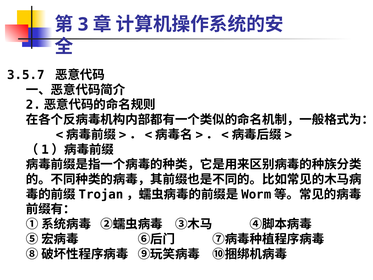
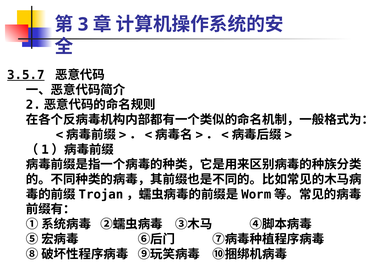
3.5.7 underline: none -> present (26, 75)
